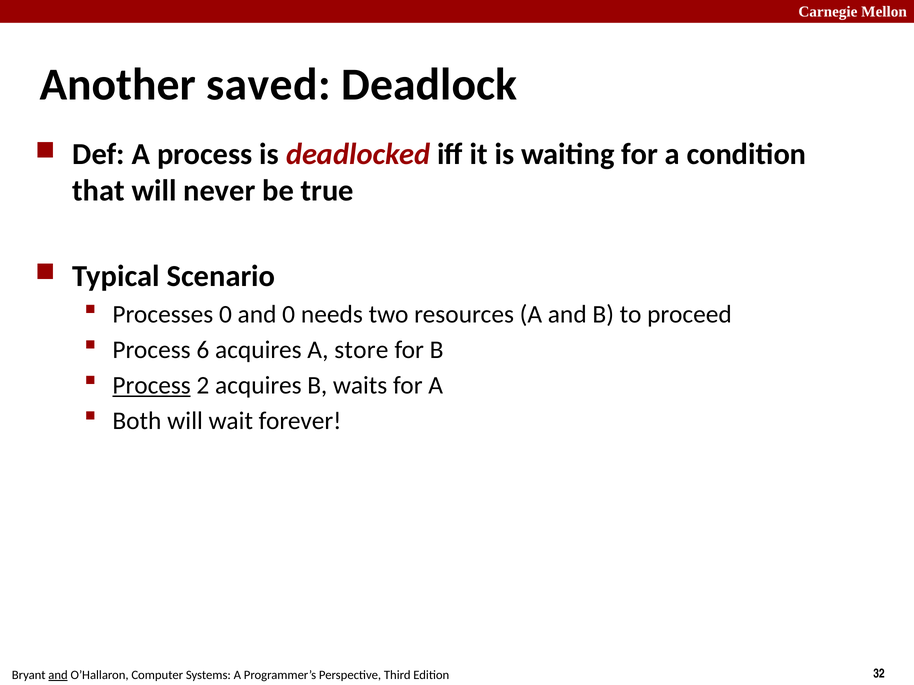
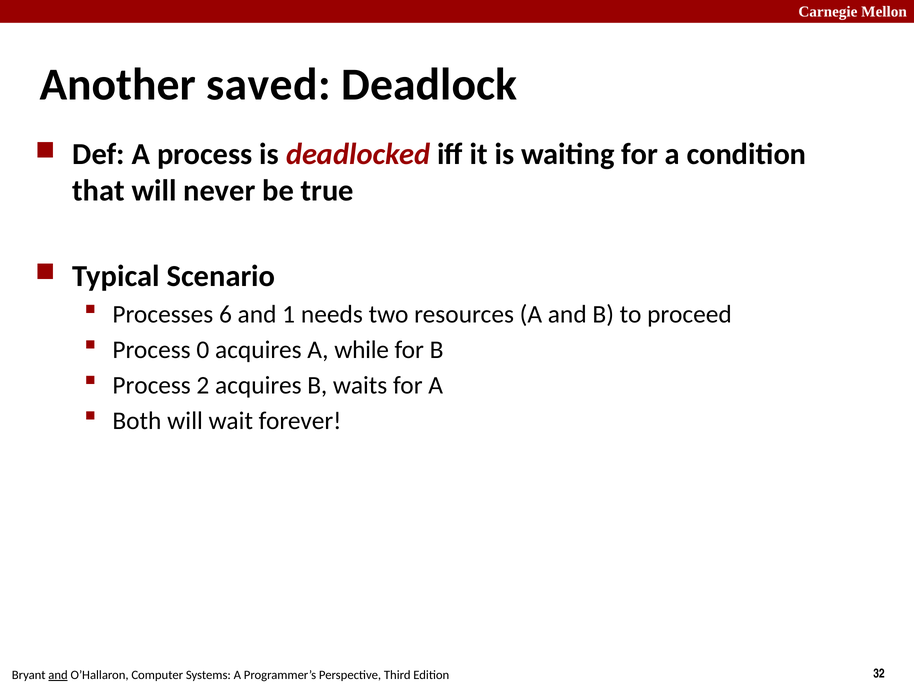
Processes 0: 0 -> 6 (225, 315)
and 0: 0 -> 1 (289, 315)
6: 6 -> 0 (203, 350)
store: store -> while (362, 350)
Process underline: present -> none (152, 386)
